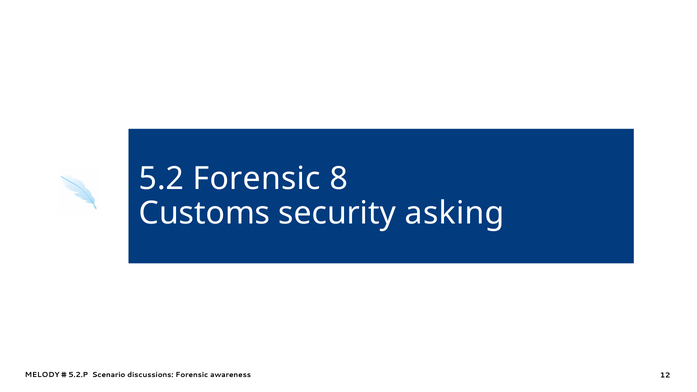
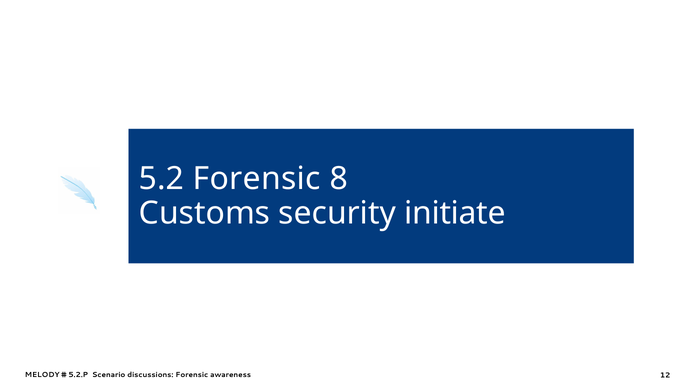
asking: asking -> initiate (455, 213)
